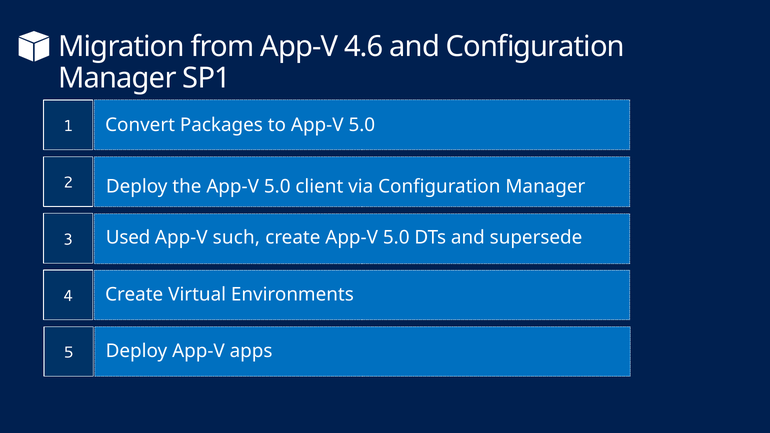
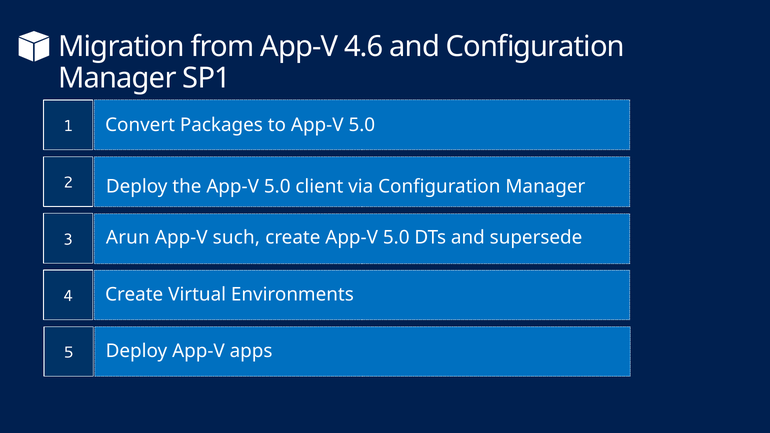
Used: Used -> Arun (128, 237)
